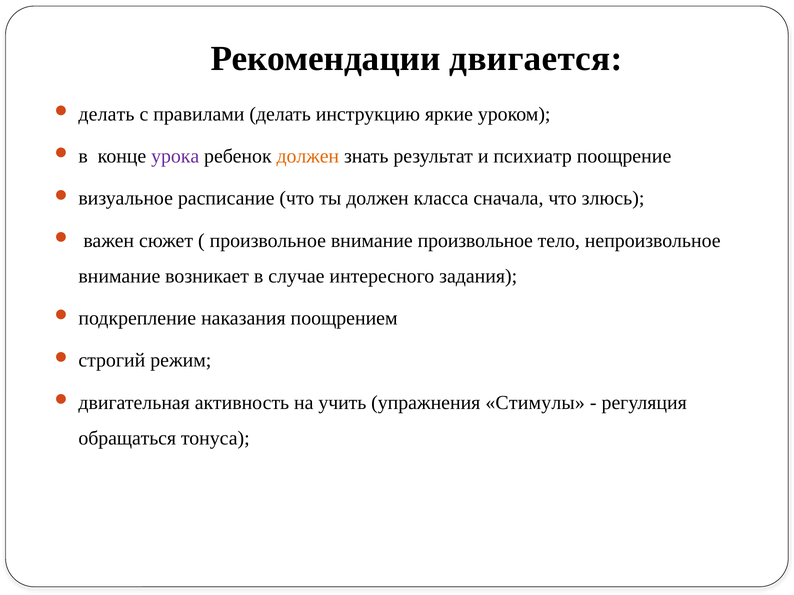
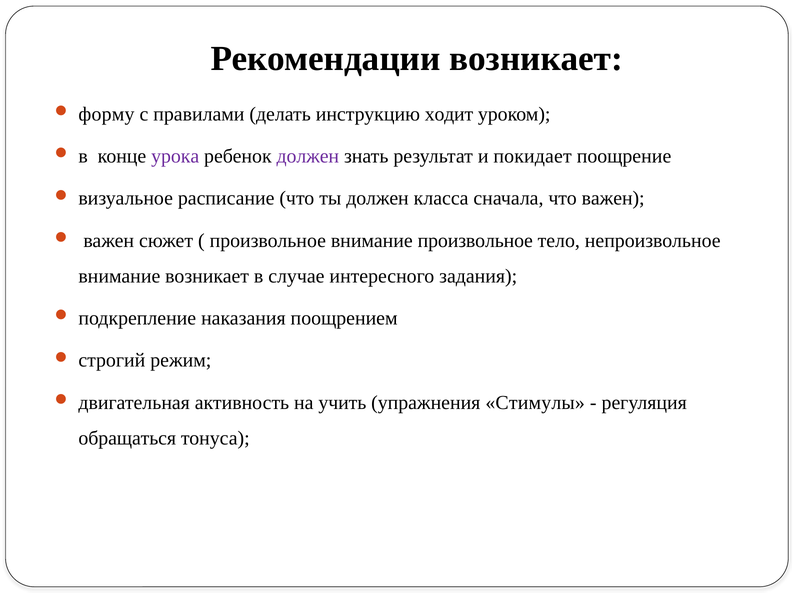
Рекомендации двигается: двигается -> возникает (536, 58)
делать: делать -> форму (106, 114)
яркие: яркие -> ходит (449, 114)
должен colour: orange -> purple (308, 156)
психиатр: психиатр -> покидает (533, 156)
что злюсь: злюсь -> важен (613, 199)
